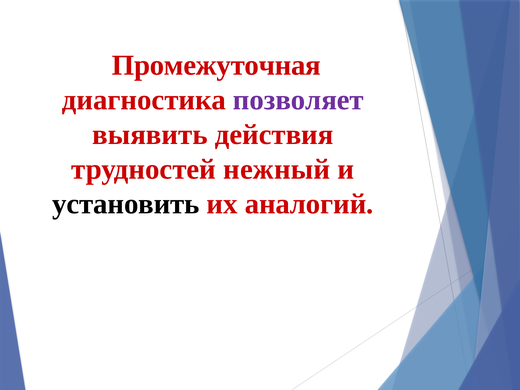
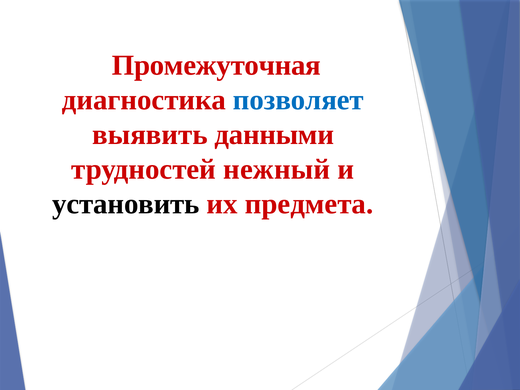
позволяет colour: purple -> blue (298, 100)
действия: действия -> данными (274, 135)
аналогий: аналогий -> предмета (309, 204)
